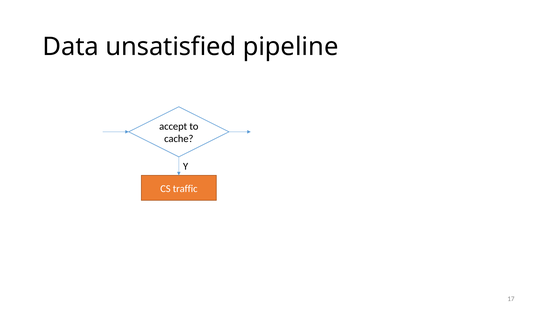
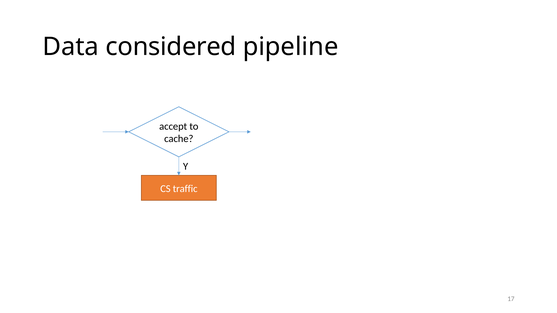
unsatisfied: unsatisfied -> considered (171, 47)
